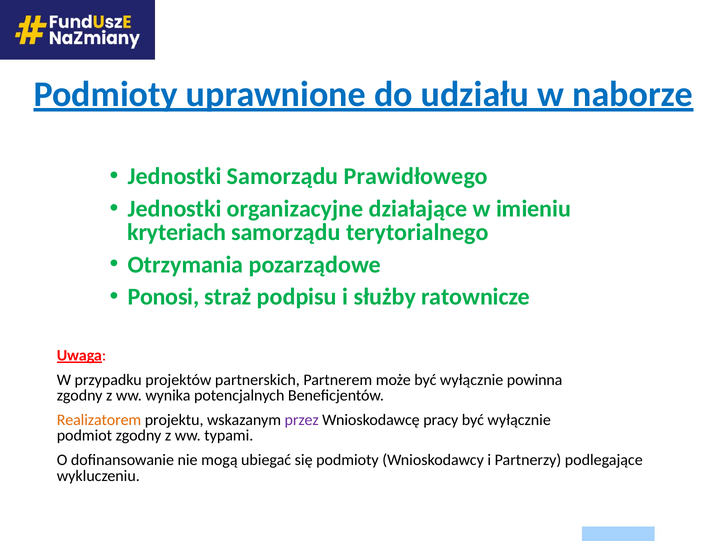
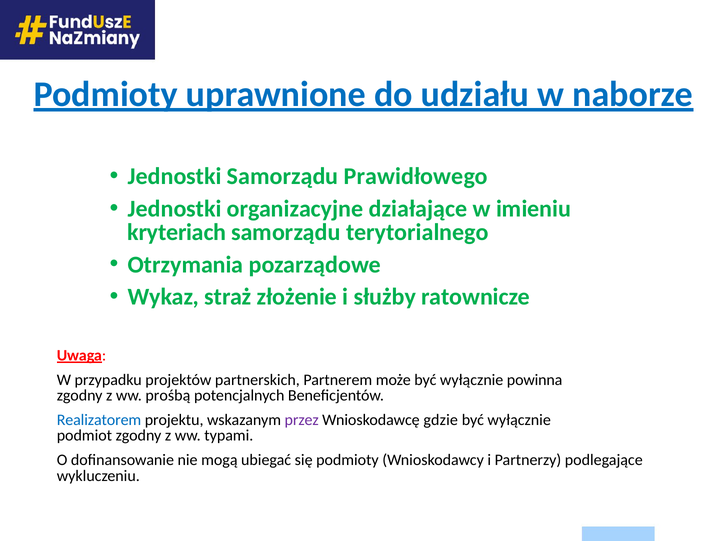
Ponosi: Ponosi -> Wykaz (163, 297)
podpisu: podpisu -> złożenie (297, 297)
wynika: wynika -> prośbą (168, 395)
Realizatorem colour: orange -> blue (99, 420)
pracy: pracy -> gdzie (441, 420)
